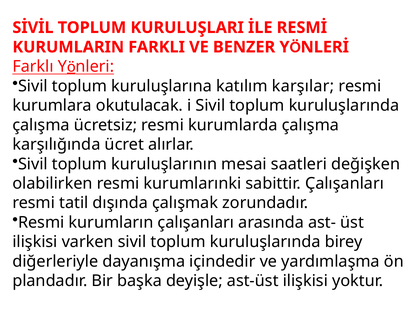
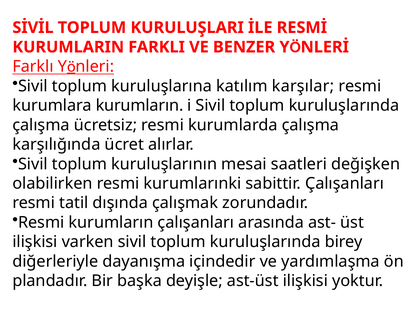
kurumlara okutulacak: okutulacak -> kurumların (140, 106)
